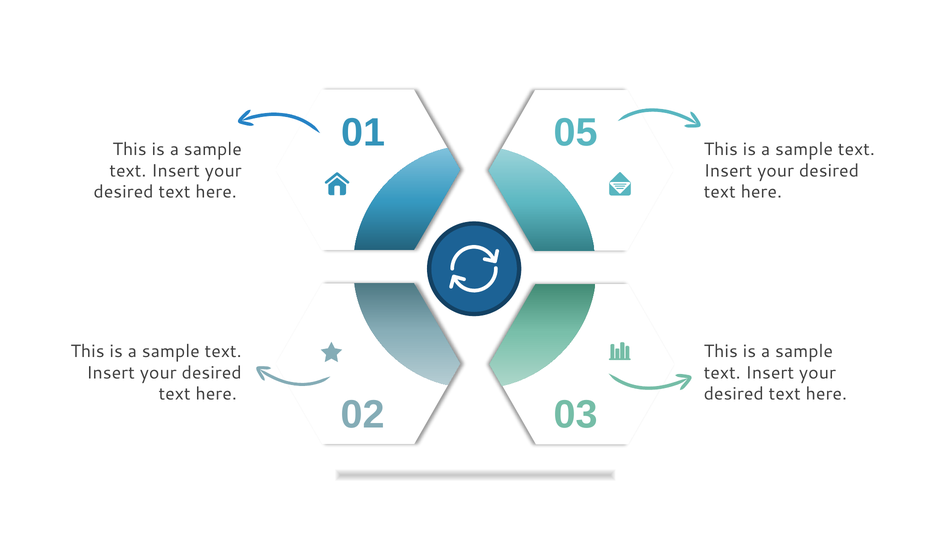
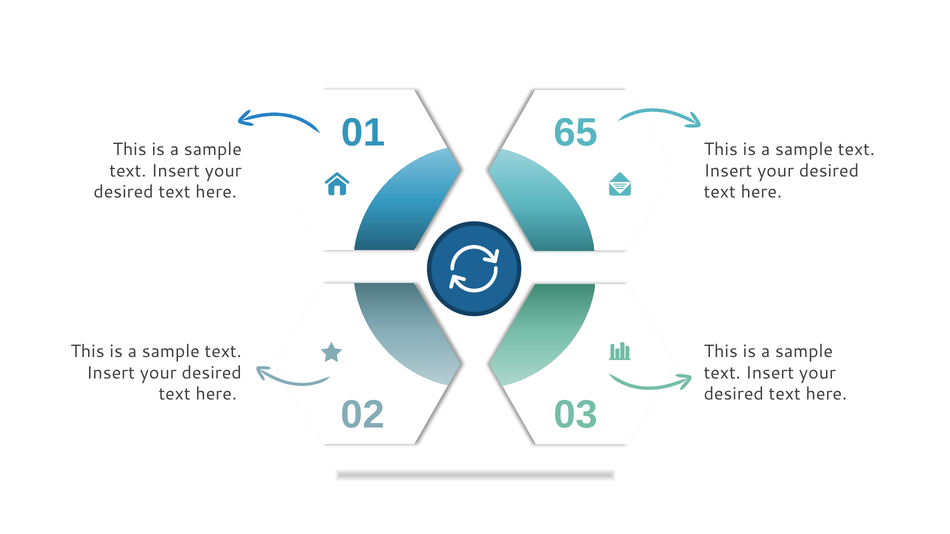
05: 05 -> 65 (576, 133)
